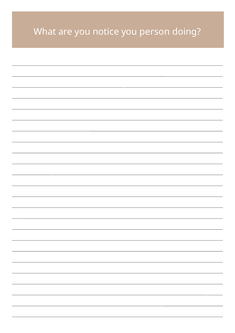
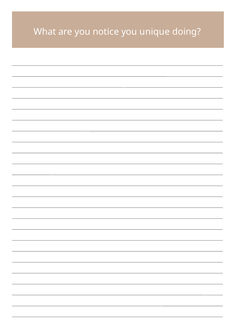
person: person -> unique (155, 32)
